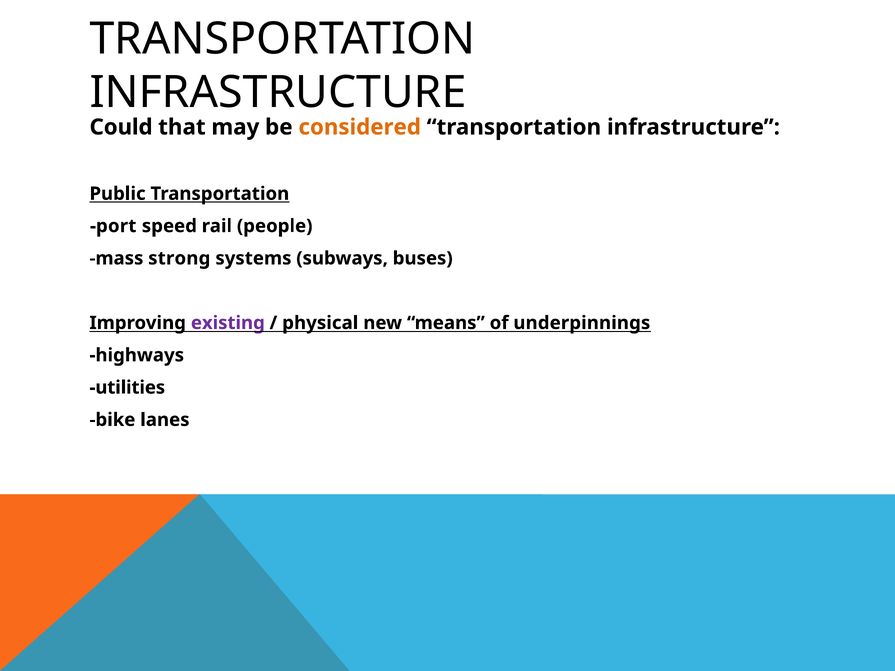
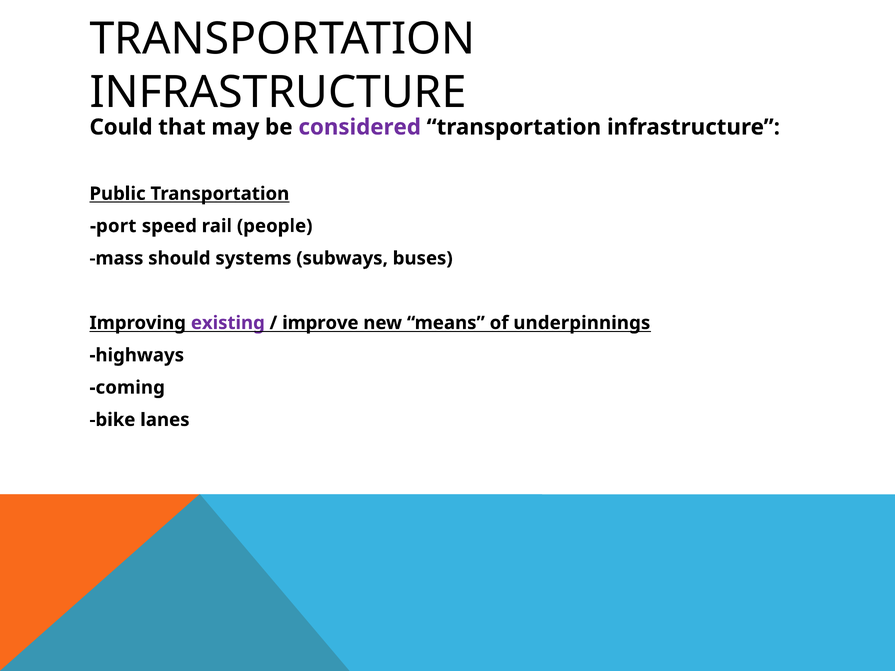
considered colour: orange -> purple (360, 127)
strong: strong -> should (179, 258)
physical: physical -> improve (320, 323)
utilities: utilities -> coming (127, 388)
